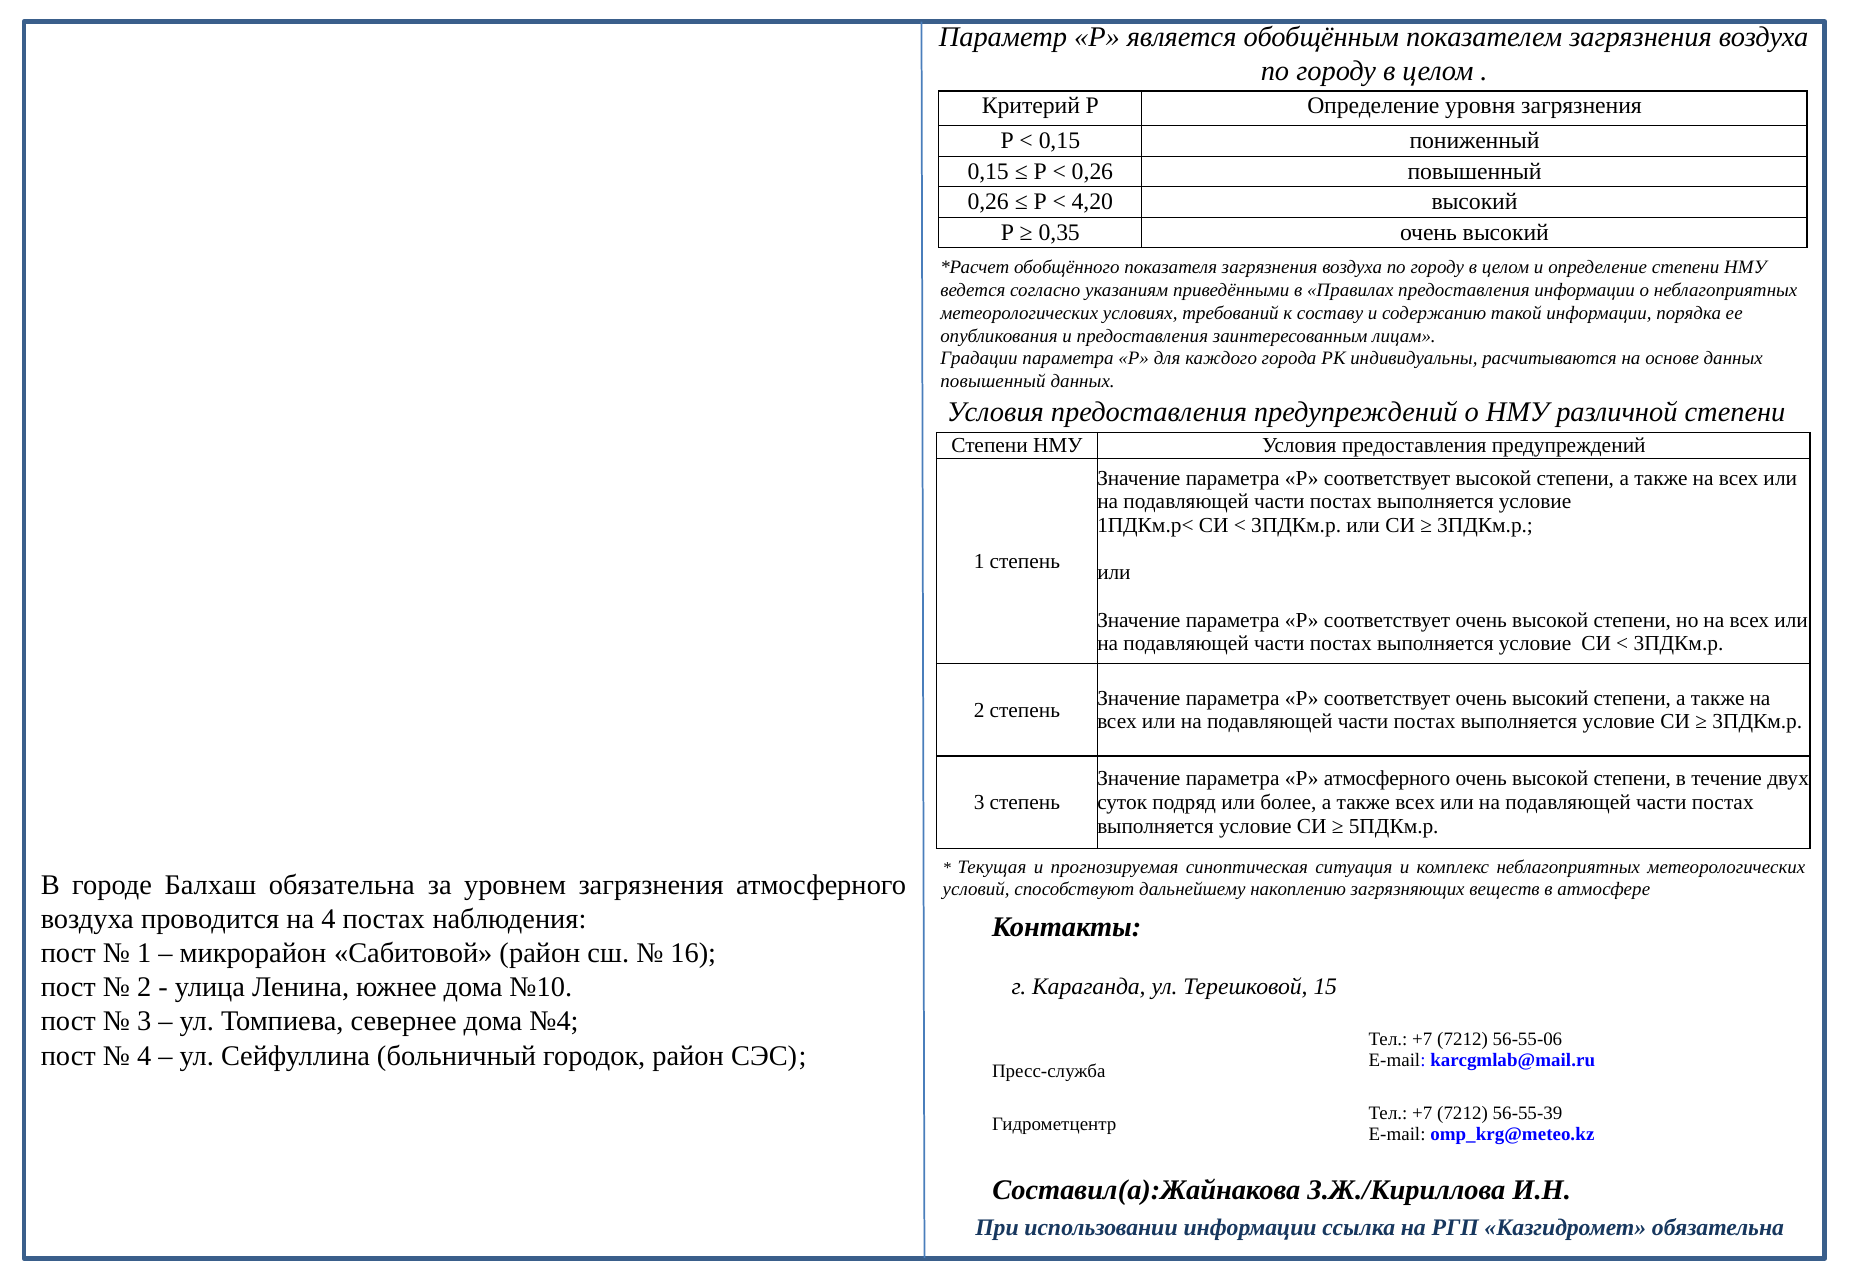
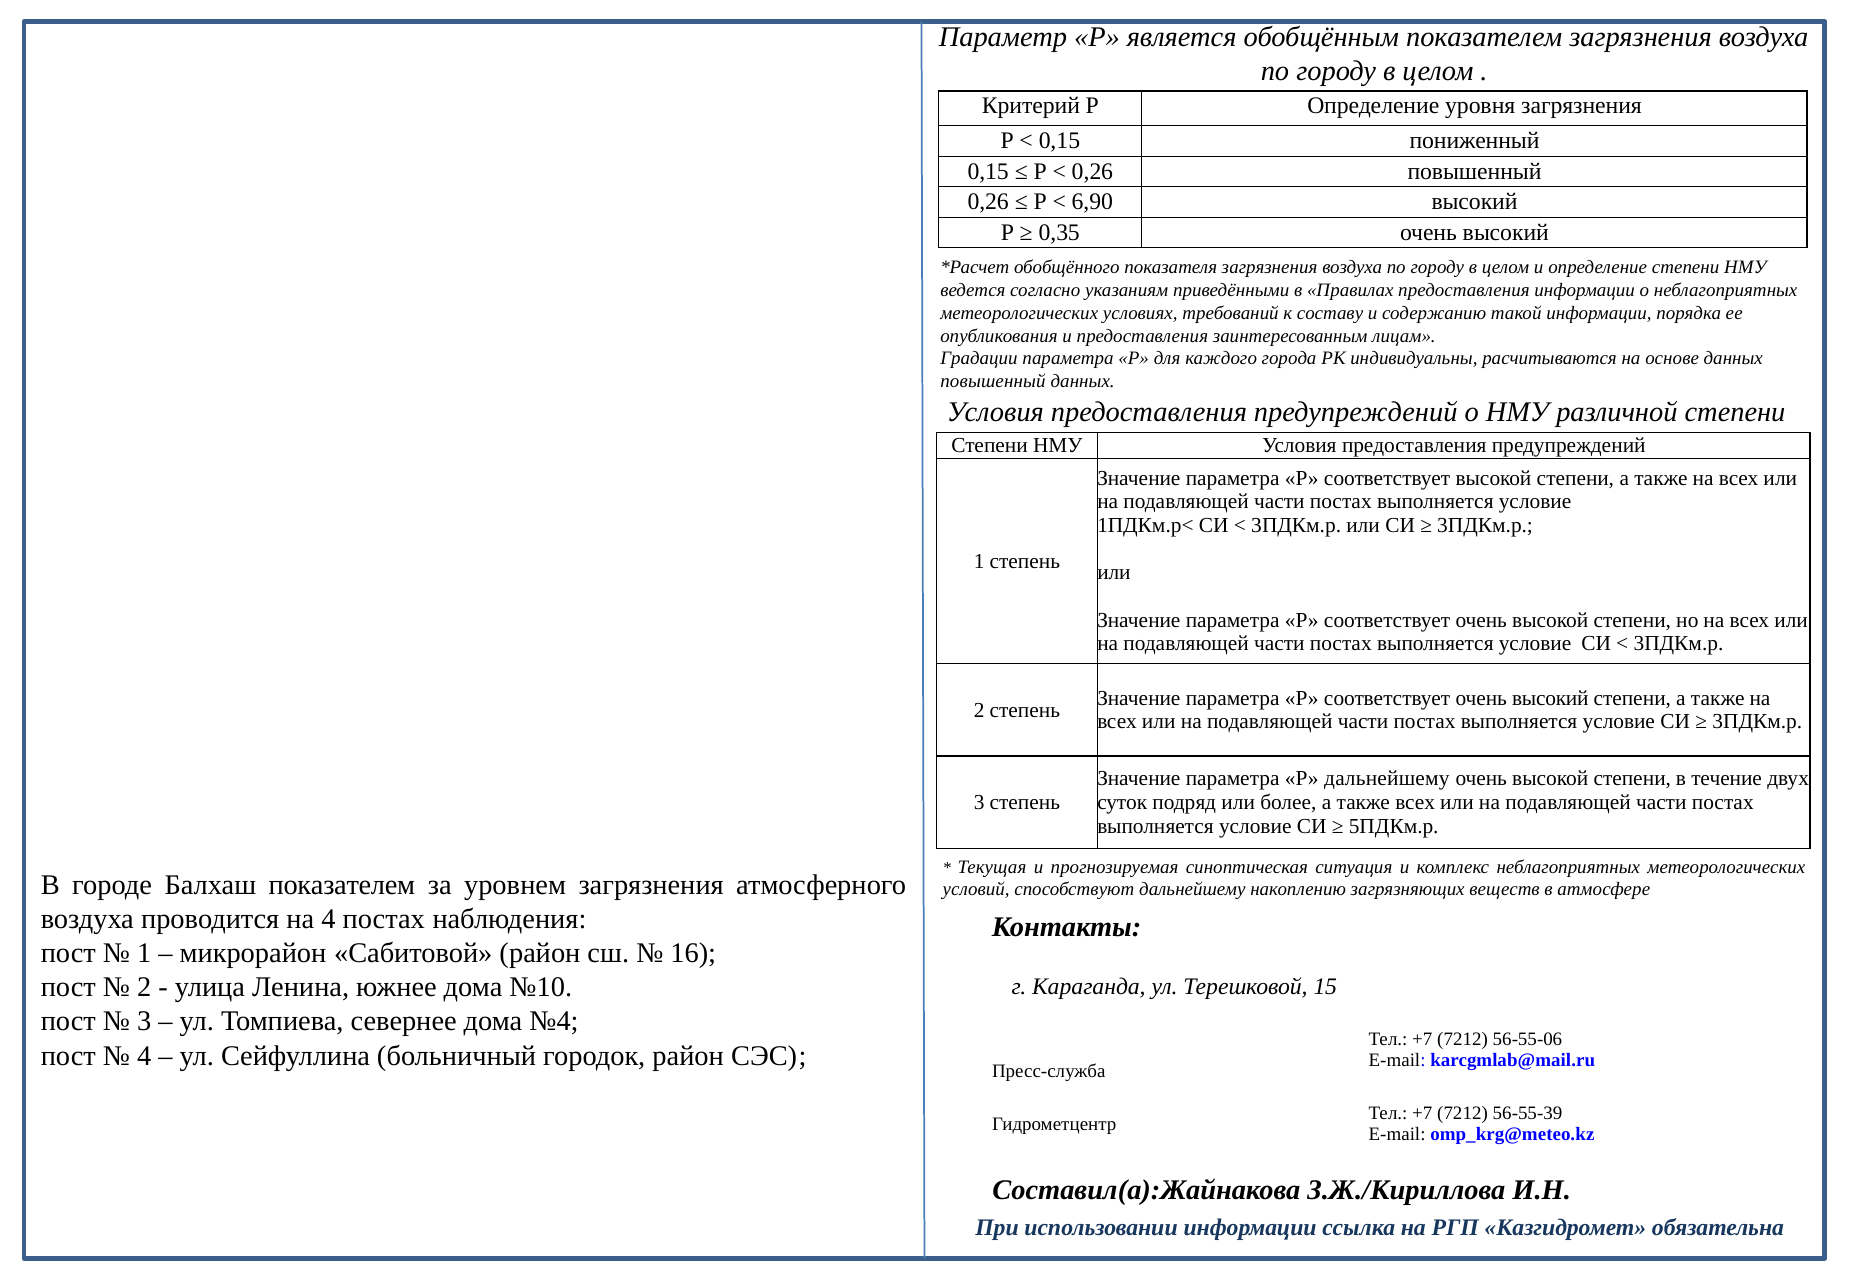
4,20: 4,20 -> 6,90 (1092, 202)
Р атмосферного: атмосферного -> дальнейшему (1387, 779)
Балхаш обязательна: обязательна -> показателем (342, 885)
